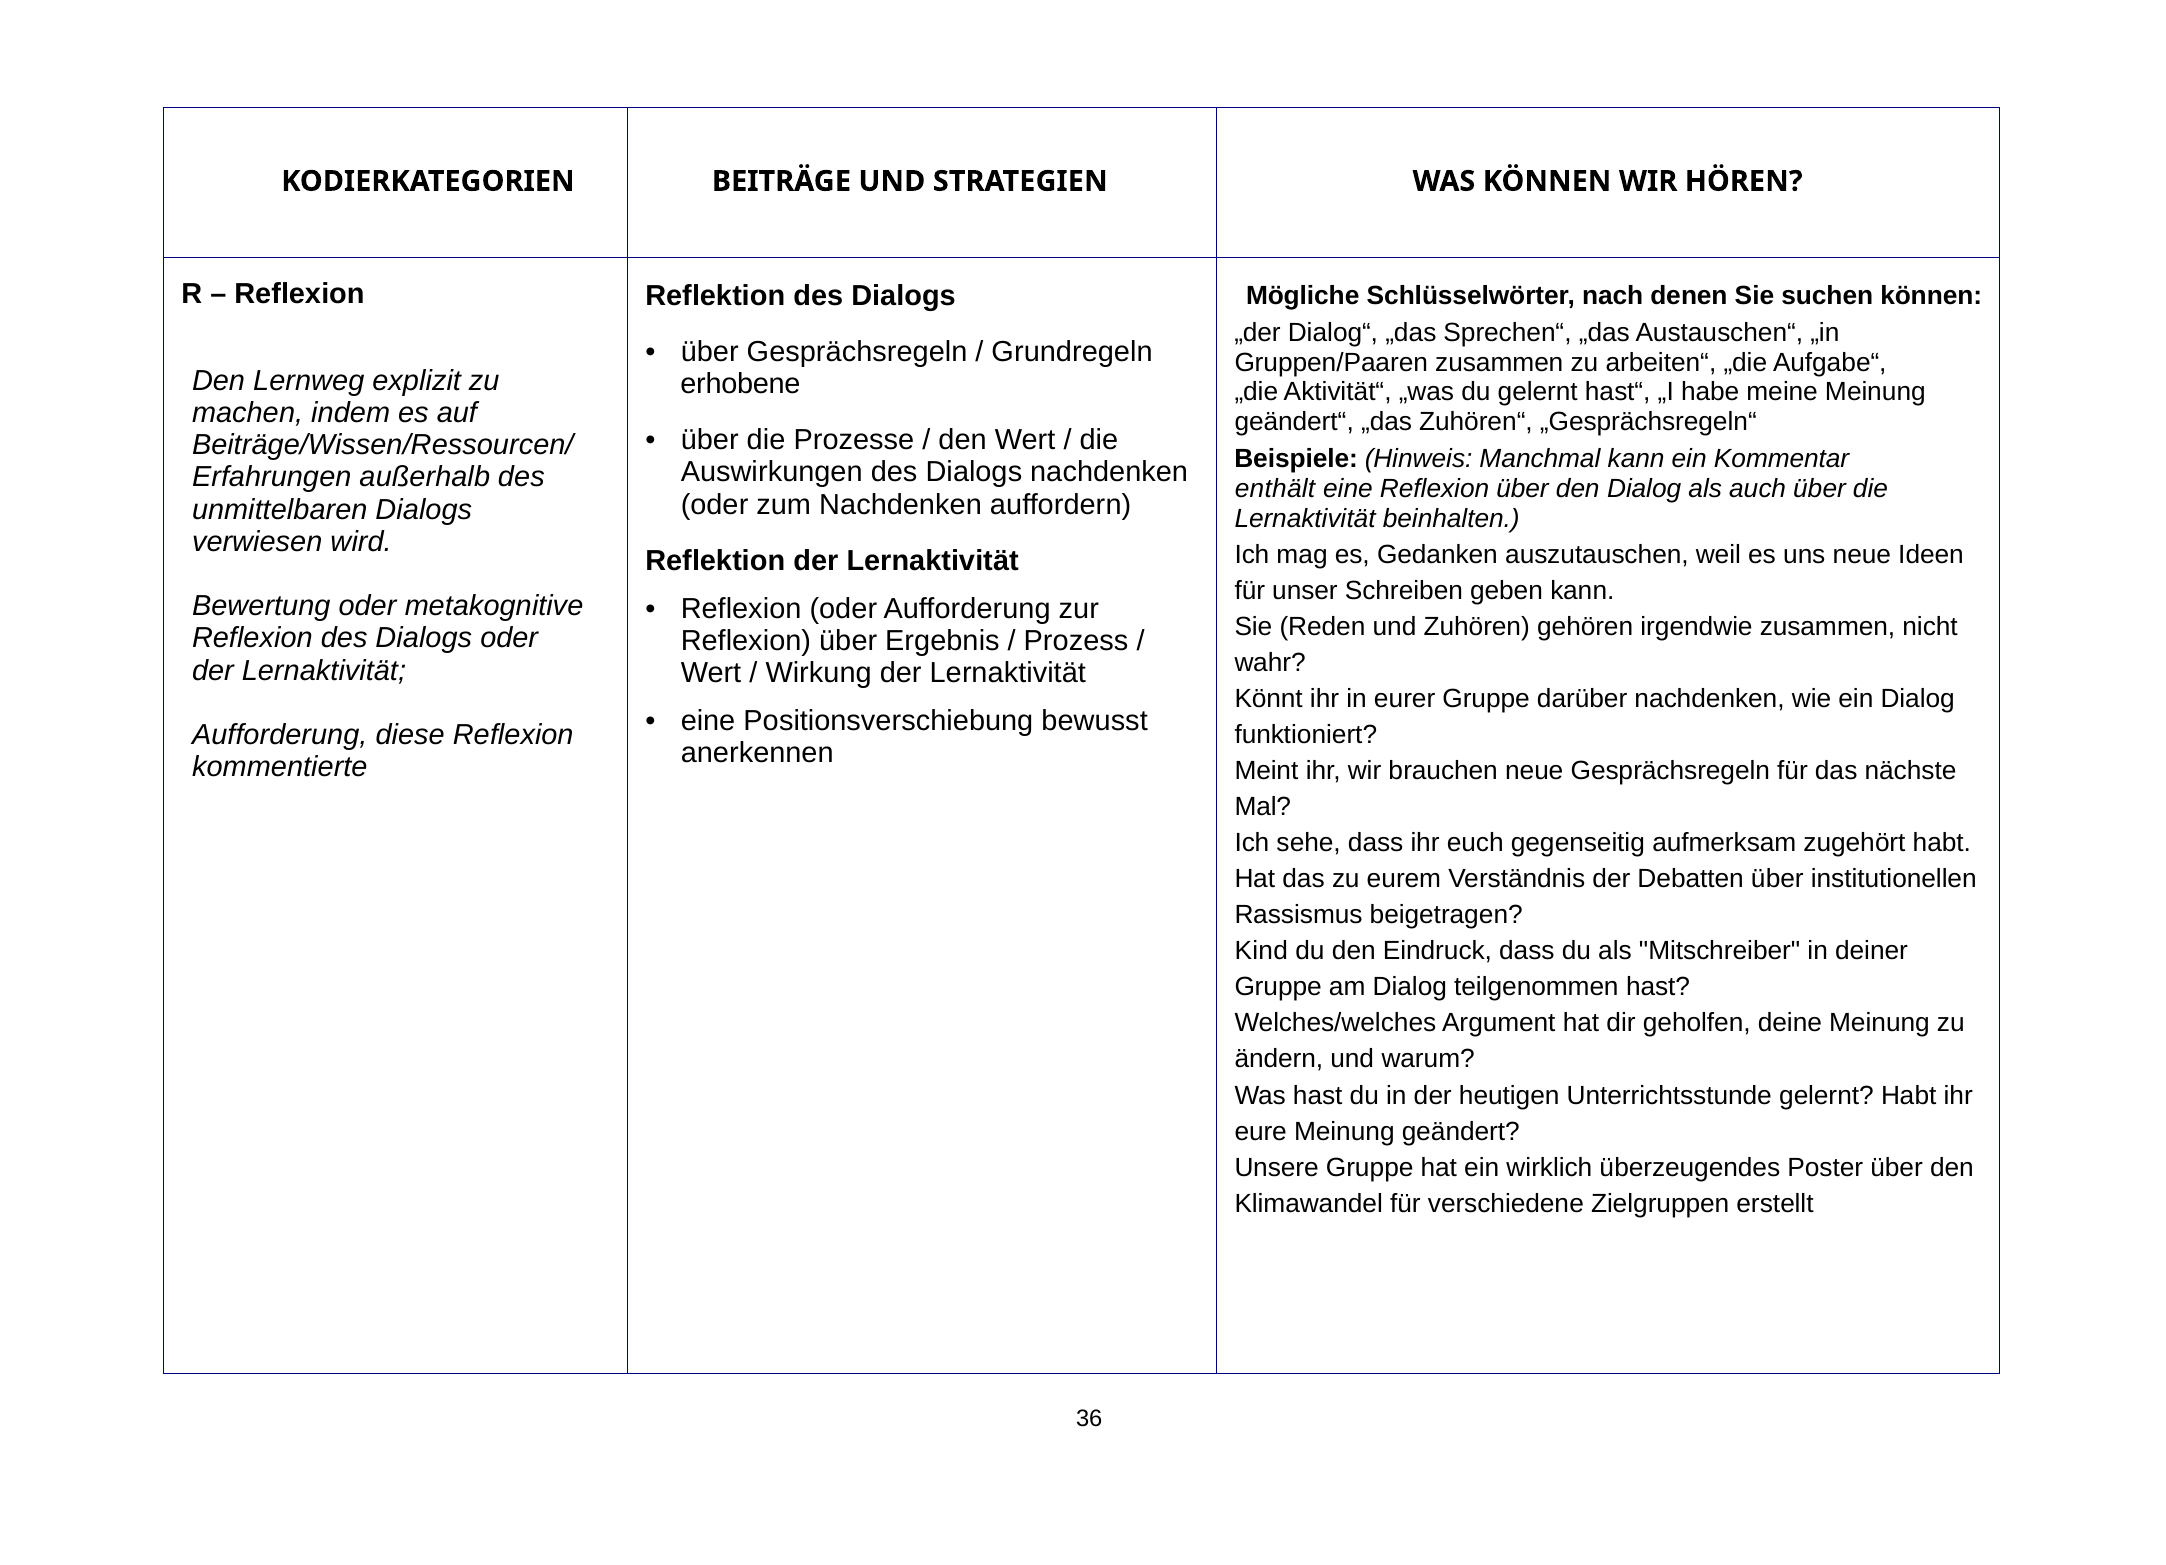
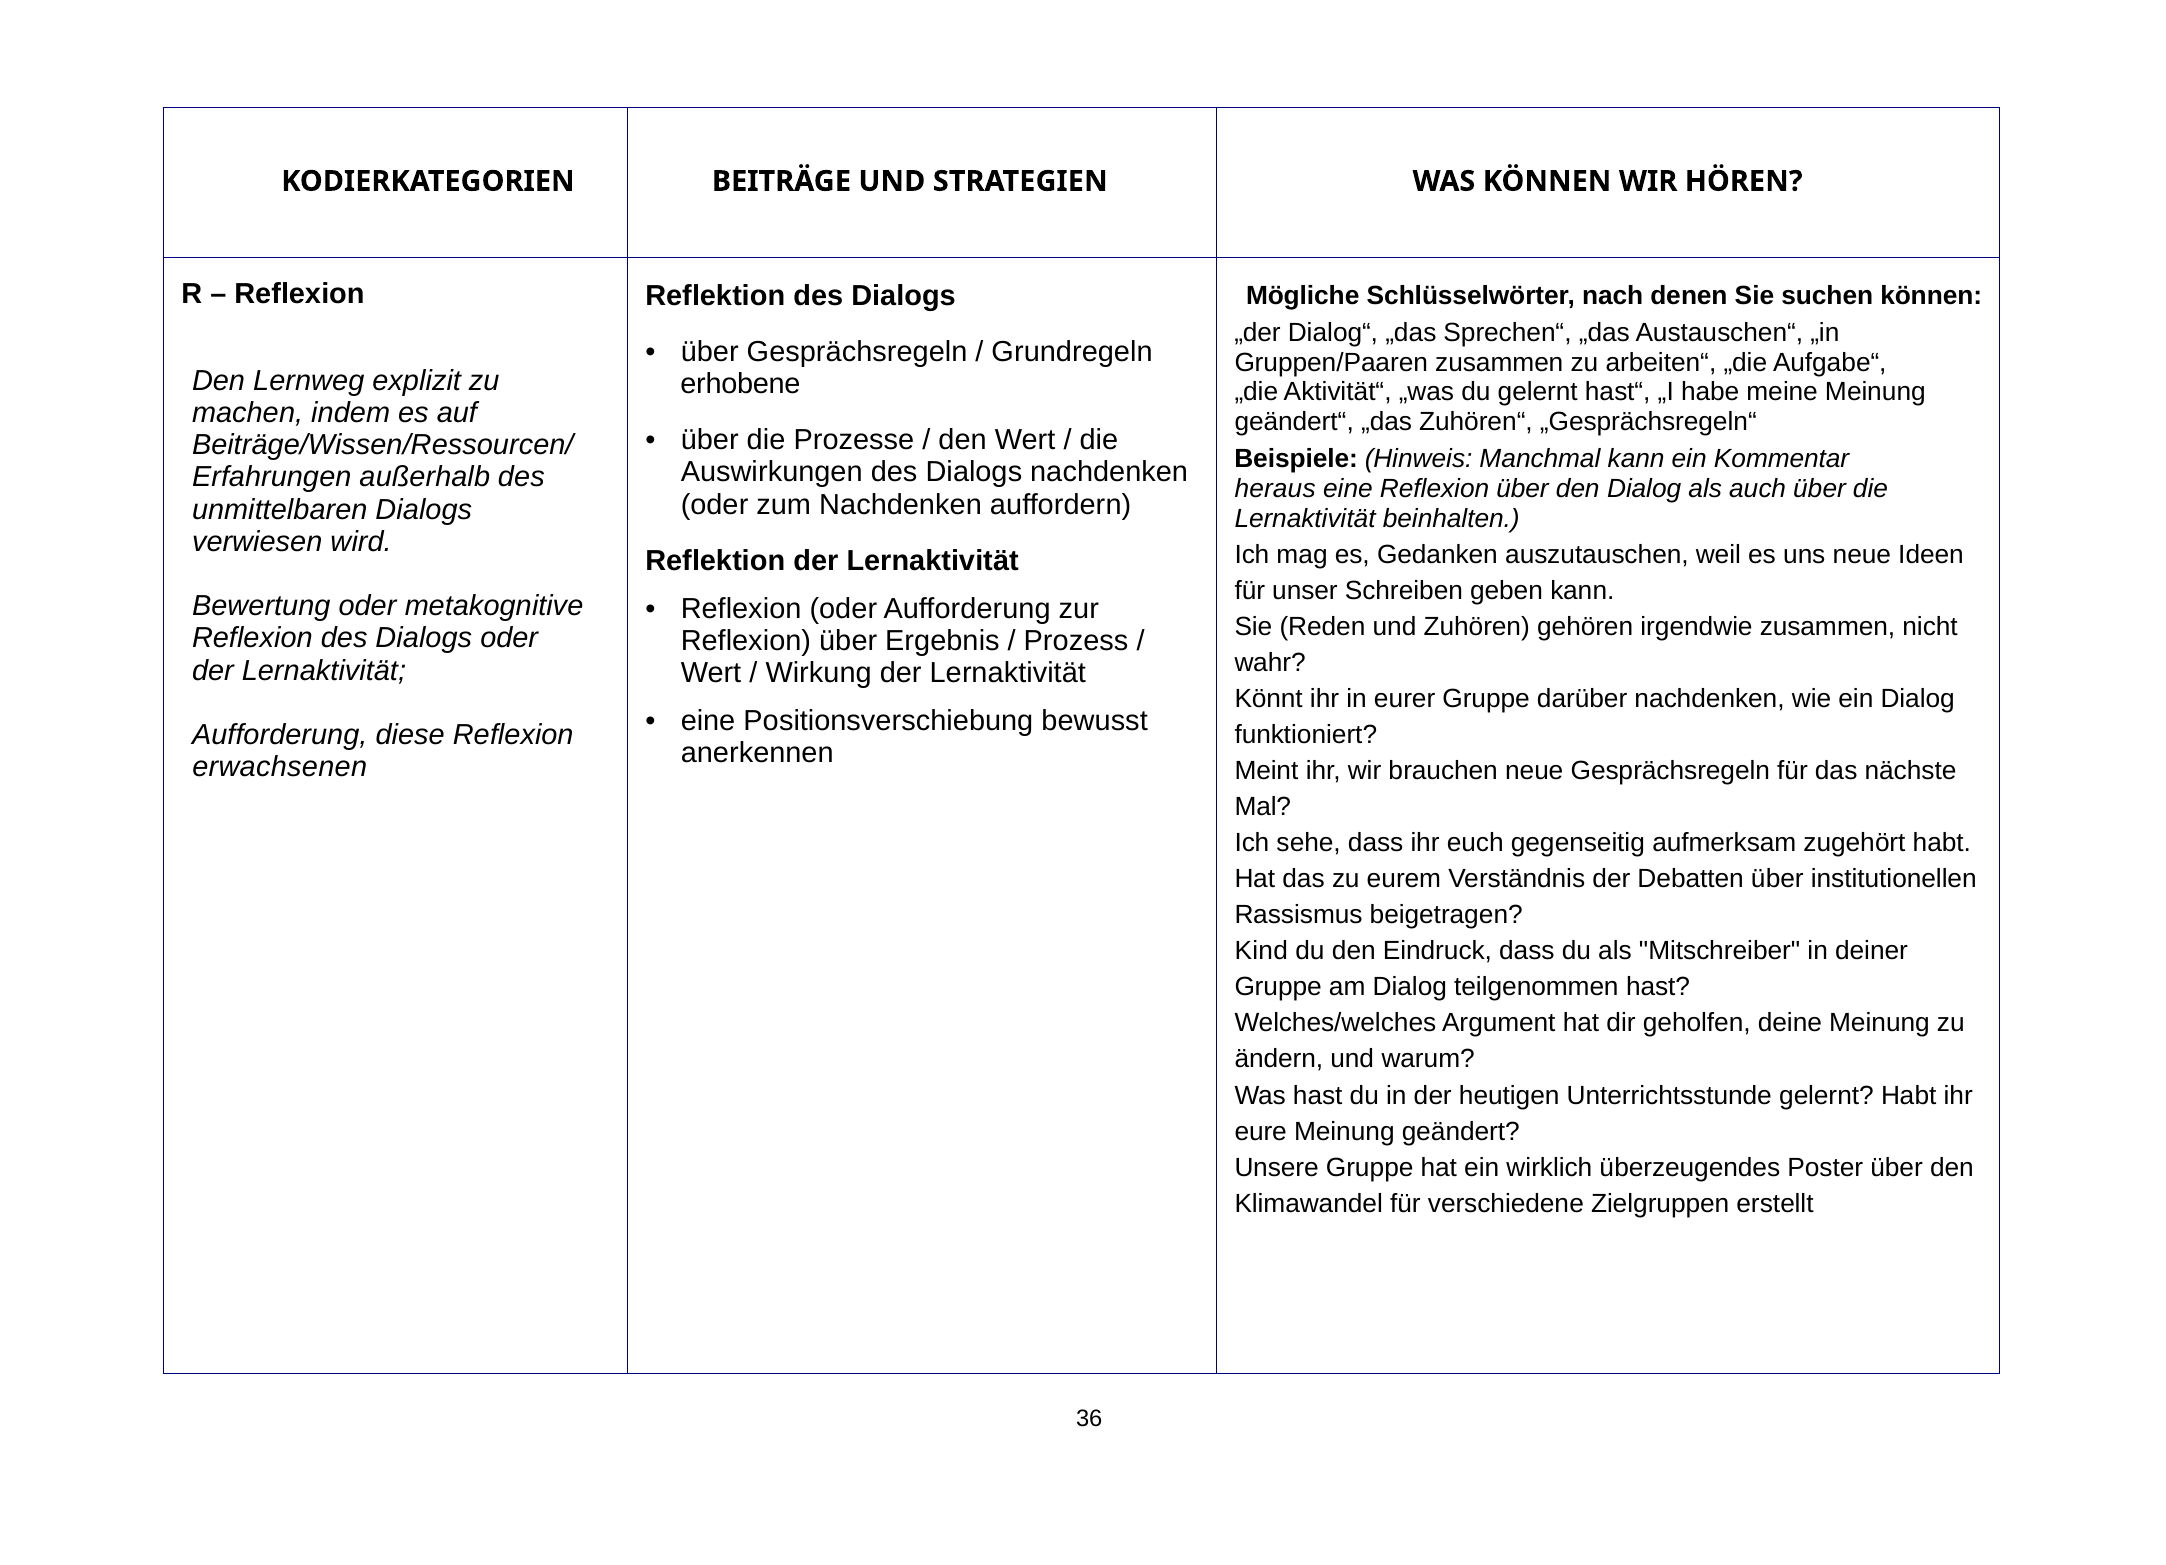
enthält: enthält -> heraus (1275, 489)
kommentierte: kommentierte -> erwachsenen (280, 767)
